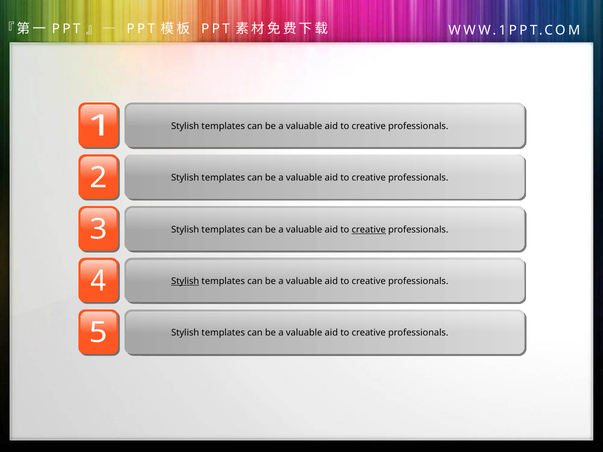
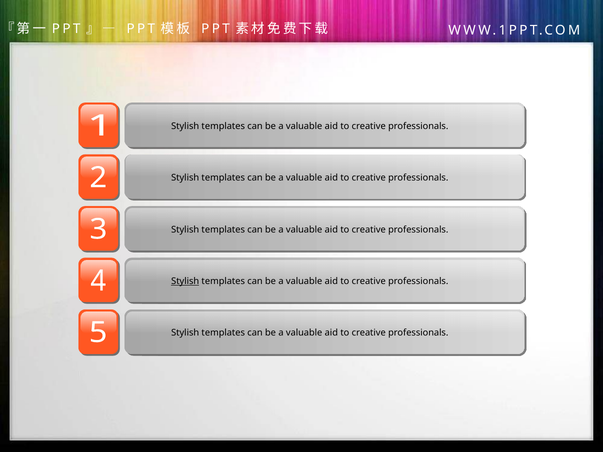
creative underline: present -> none (369, 230)
